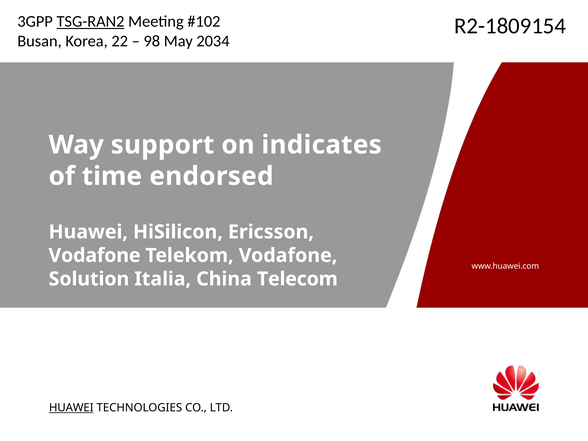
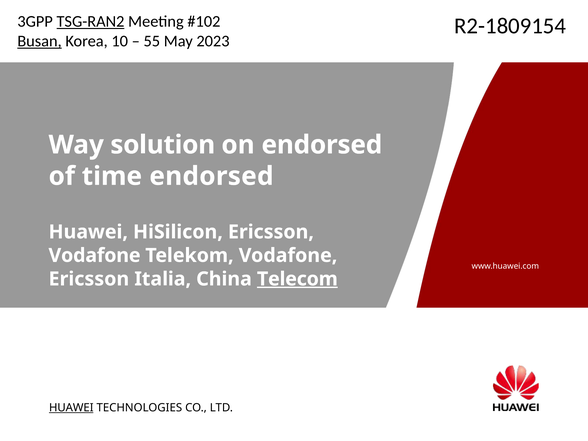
Busan underline: none -> present (40, 41)
22: 22 -> 10 (120, 41)
98: 98 -> 55 (152, 41)
2034: 2034 -> 2023 (213, 41)
support: support -> solution (163, 145)
on indicates: indicates -> endorsed (322, 145)
Solution: Solution -> Ericsson (89, 279)
Telecom underline: none -> present (297, 279)
